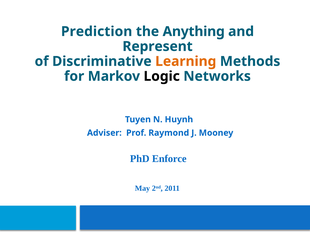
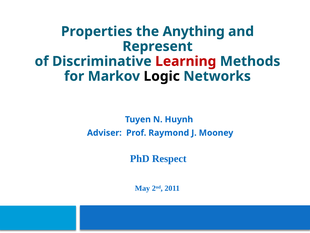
Prediction: Prediction -> Properties (97, 31)
Learning colour: orange -> red (186, 61)
Enforce: Enforce -> Respect (169, 158)
